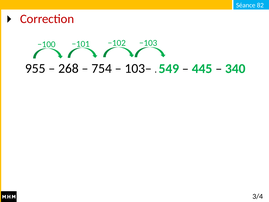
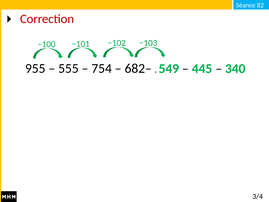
268: 268 -> 555 (68, 68)
103–: 103– -> 682– (138, 68)
